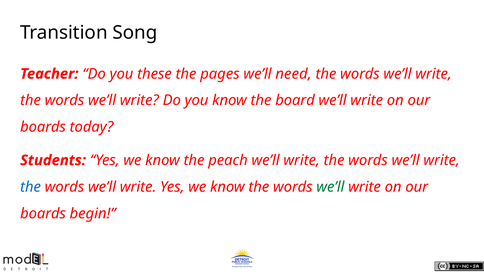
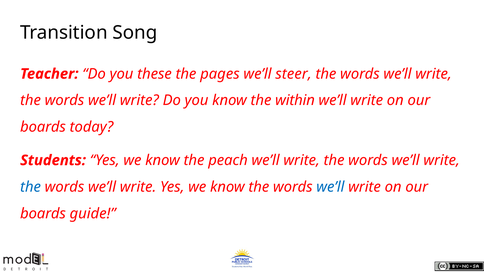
need: need -> steer (293, 74)
board: board -> within (295, 101)
we’ll colour: green -> blue (330, 187)
begin: begin -> guide (93, 214)
